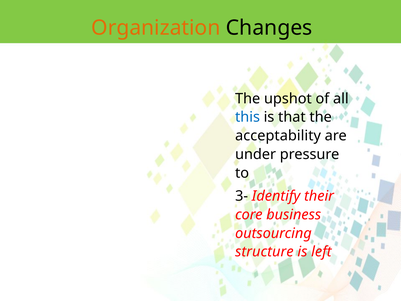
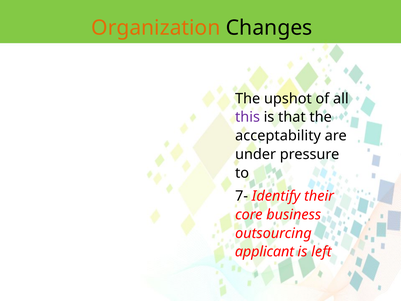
this colour: blue -> purple (248, 117)
3-: 3- -> 7- (242, 196)
structure: structure -> applicant (264, 252)
